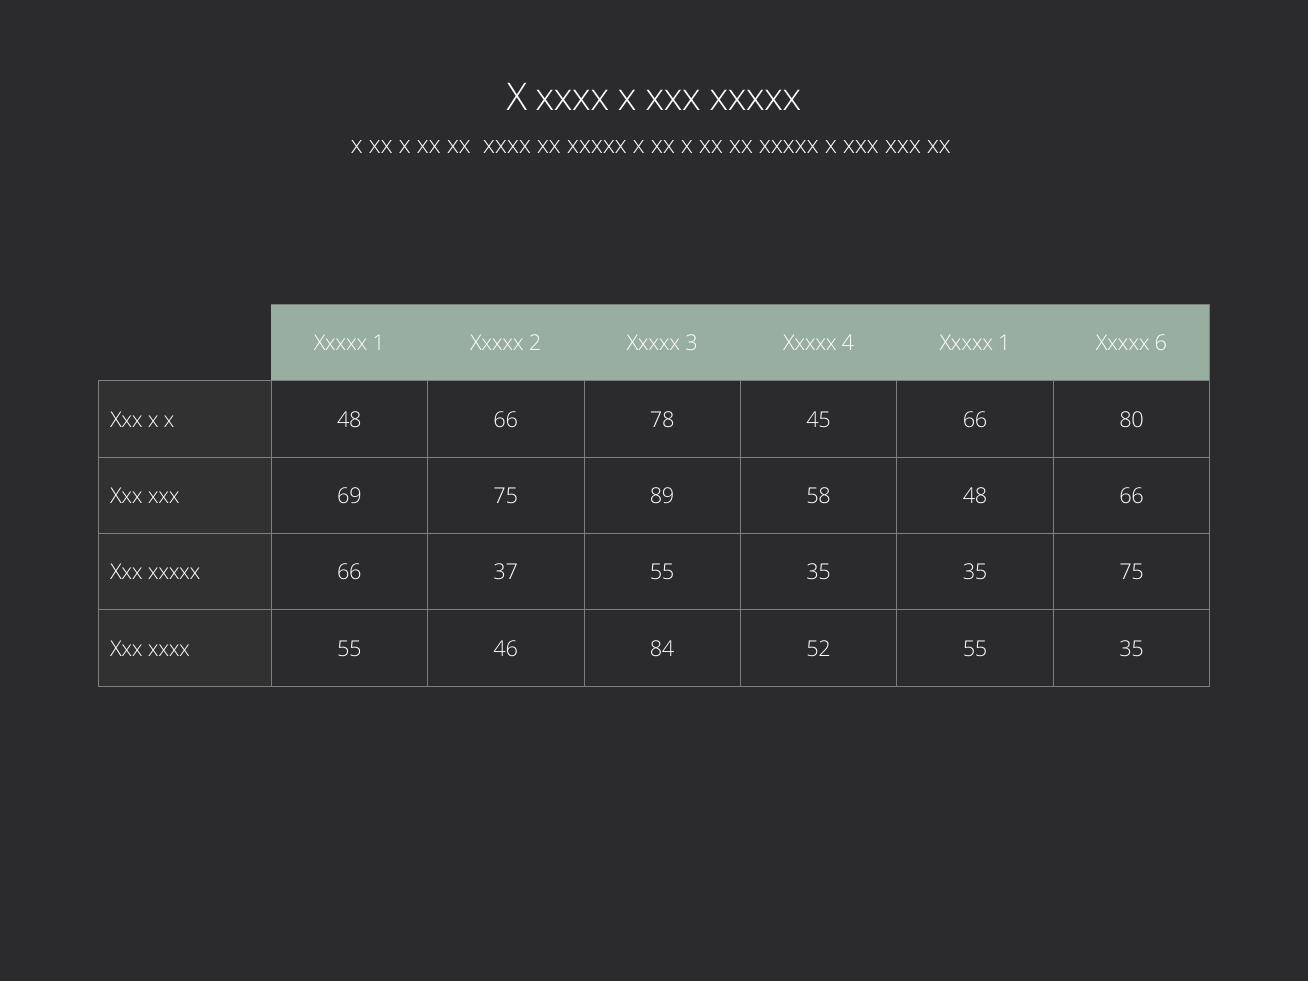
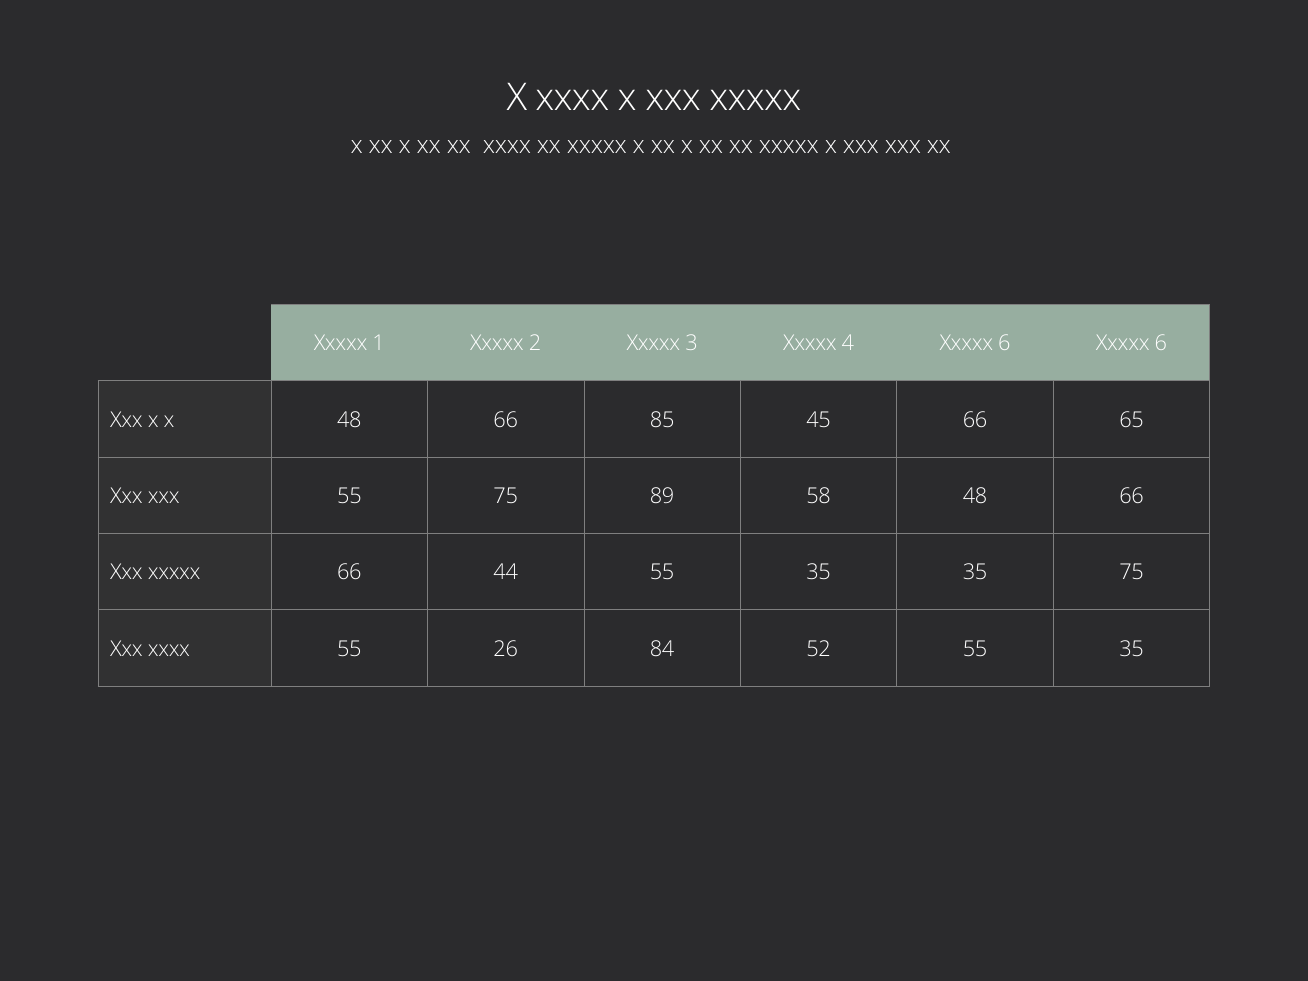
4 Xxxxx 1: 1 -> 6 (1004, 344)
78: 78 -> 85 (662, 420)
80: 80 -> 65 (1132, 420)
xxx 69: 69 -> 55 (349, 496)
37: 37 -> 44 (506, 573)
46: 46 -> 26 (506, 649)
